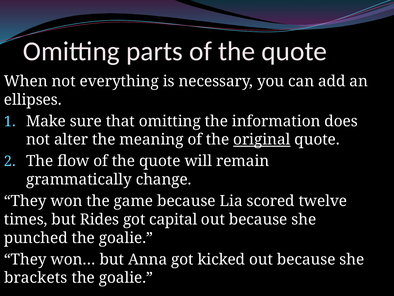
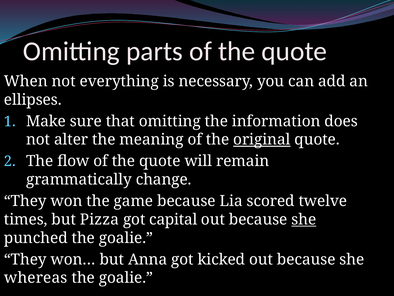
Rides: Rides -> Pizza (99, 219)
she underline: none -> present (304, 219)
brackets: brackets -> whereas (36, 277)
